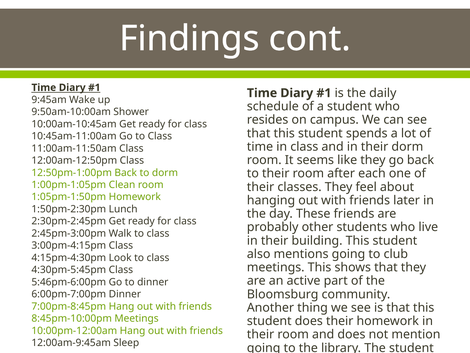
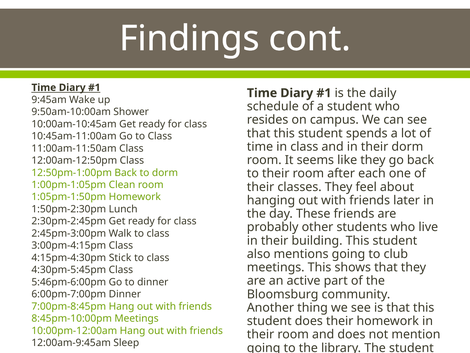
Look: Look -> Stick (120, 257)
